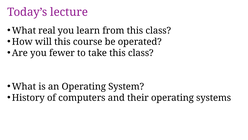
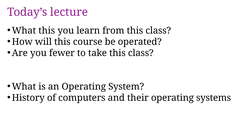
What real: real -> this (47, 30)
